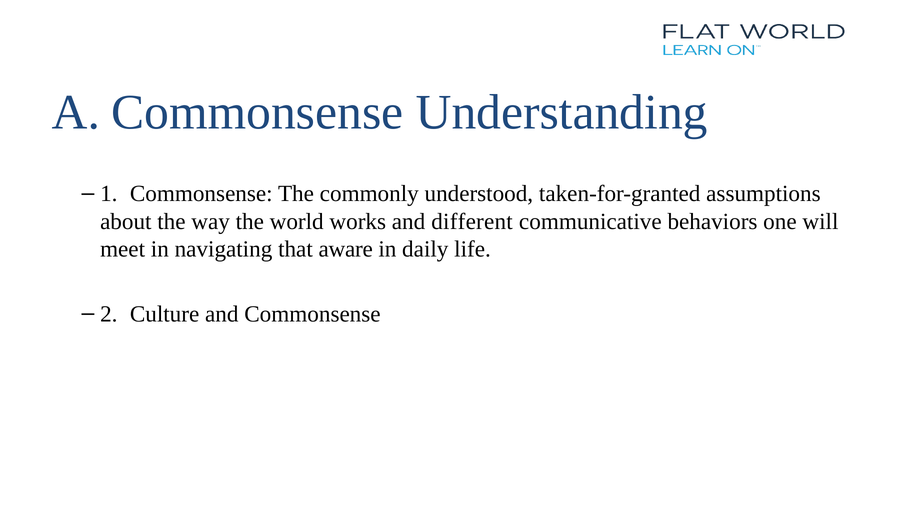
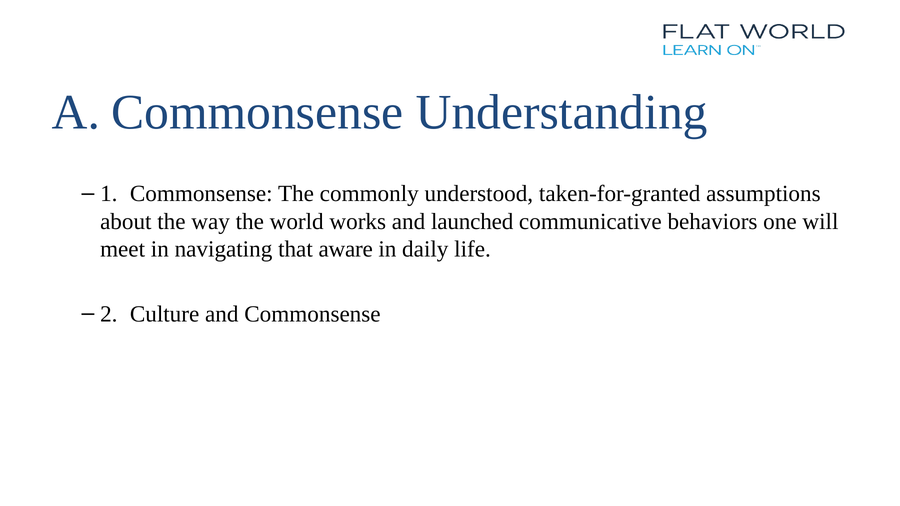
different: different -> launched (472, 222)
